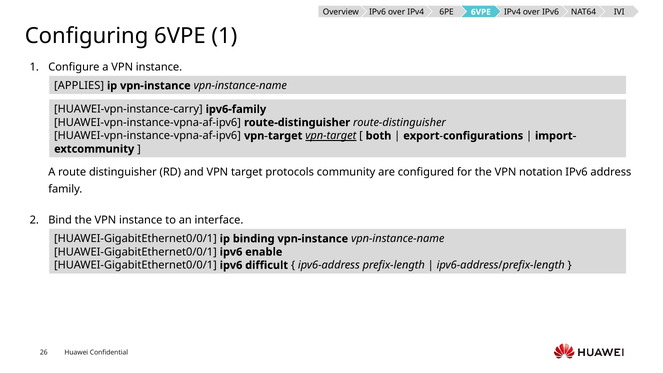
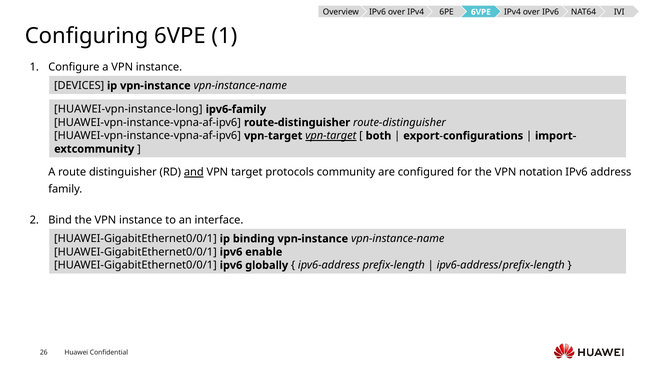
APPLIES: APPLIES -> DEVICES (79, 86)
HUAWEI-vpn-instance-carry: HUAWEI-vpn-instance-carry -> HUAWEI-vpn-instance-long (128, 109)
and underline: none -> present (194, 172)
difficult: difficult -> globally (267, 265)
